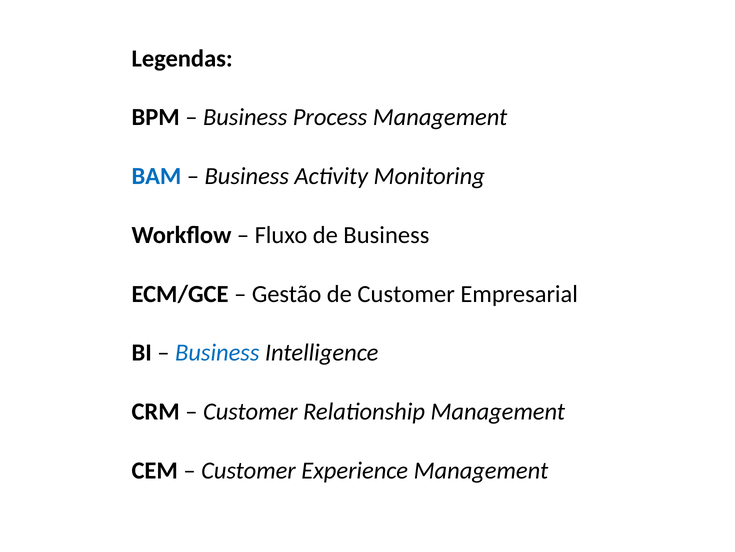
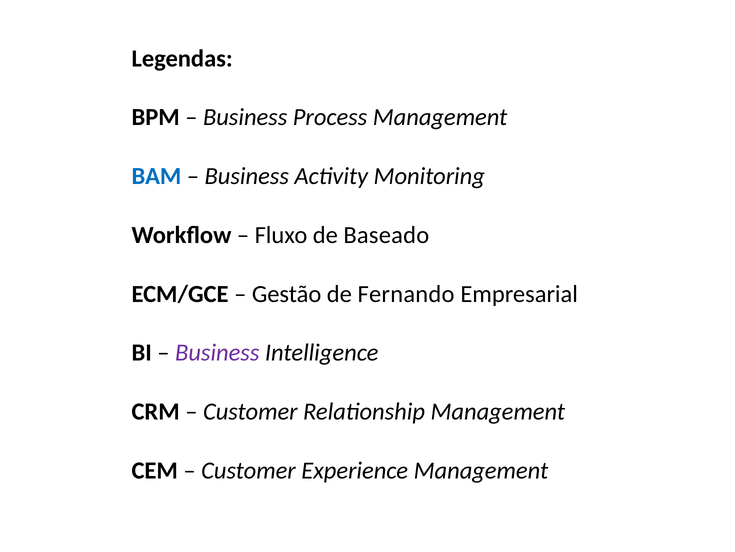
de Business: Business -> Baseado (386, 235)
de Customer: Customer -> Fernando (406, 294)
Business colour: blue -> purple (217, 352)
